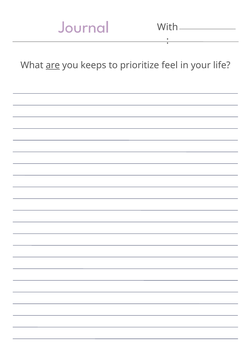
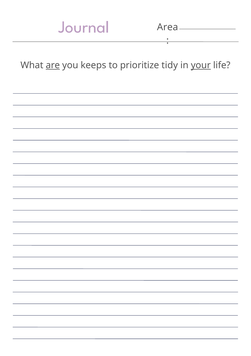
With: With -> Area (168, 27)
feel: feel -> tidy (170, 65)
your underline: none -> present (201, 65)
